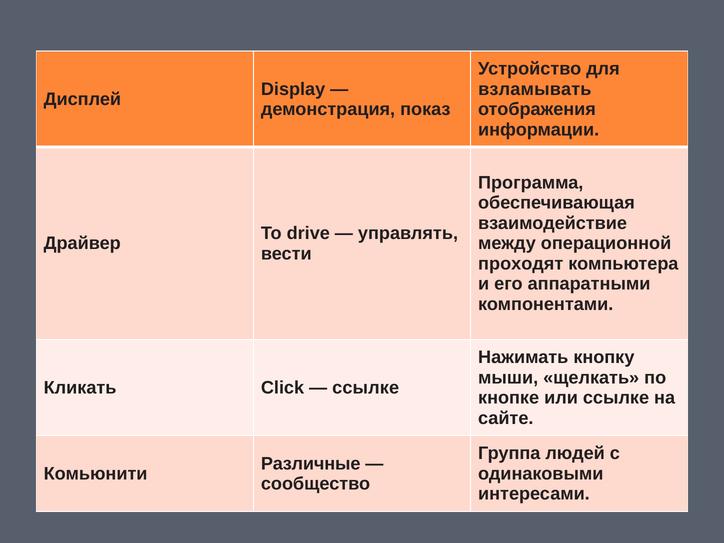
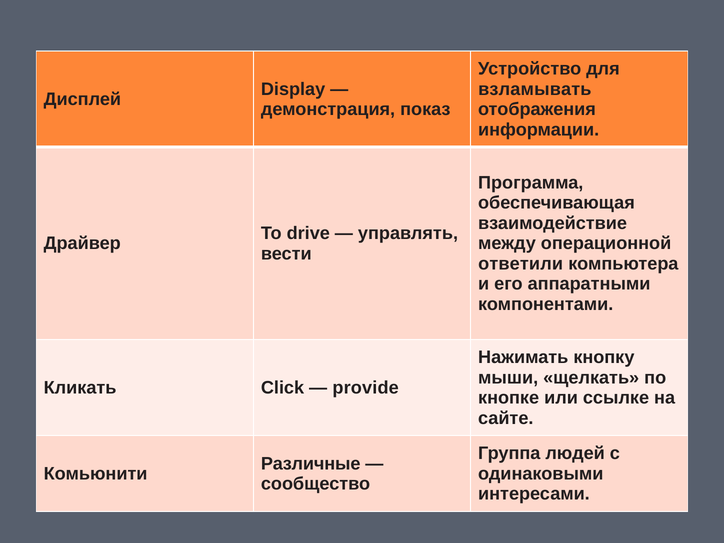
проходят: проходят -> ответили (521, 264)
ссылке: ссылке -> provide (366, 388)
